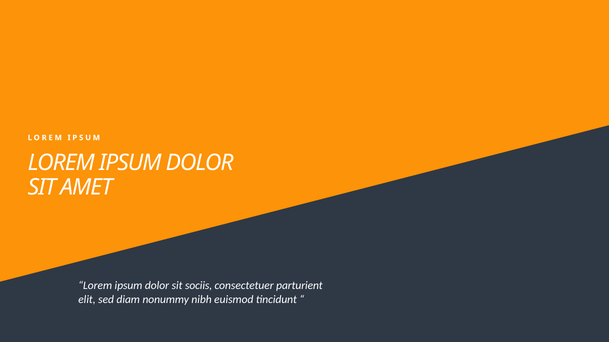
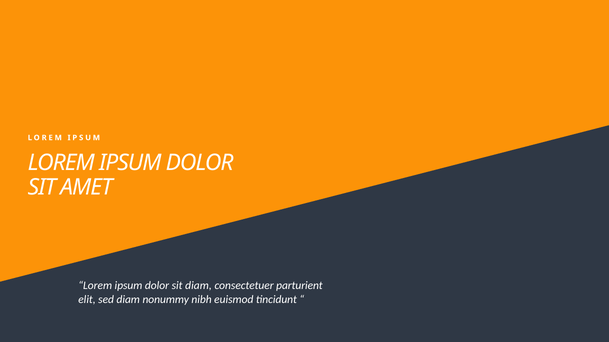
sit sociis: sociis -> diam (198, 286)
